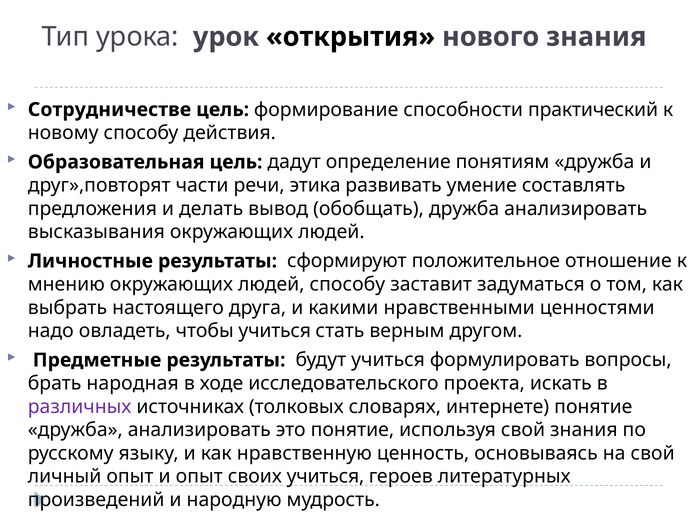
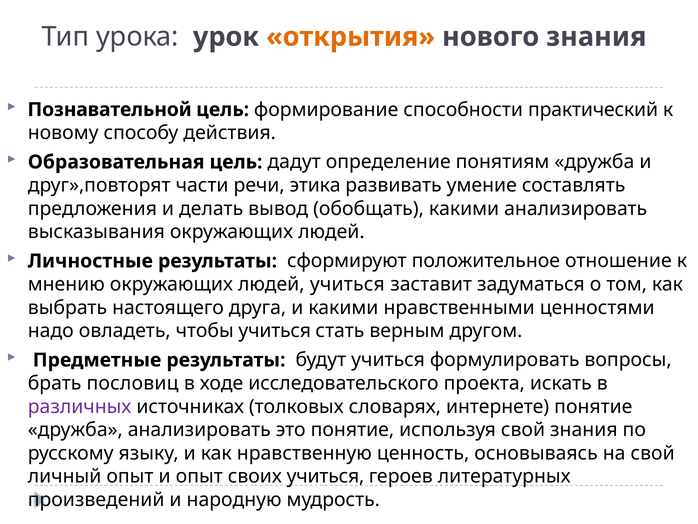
открытия colour: black -> orange (351, 37)
Сотрудничестве: Сотрудничестве -> Познавательной (110, 110)
обобщать дружба: дружба -> какими (464, 208)
людей способу: способу -> учиться (347, 284)
народная: народная -> пословиц (133, 383)
